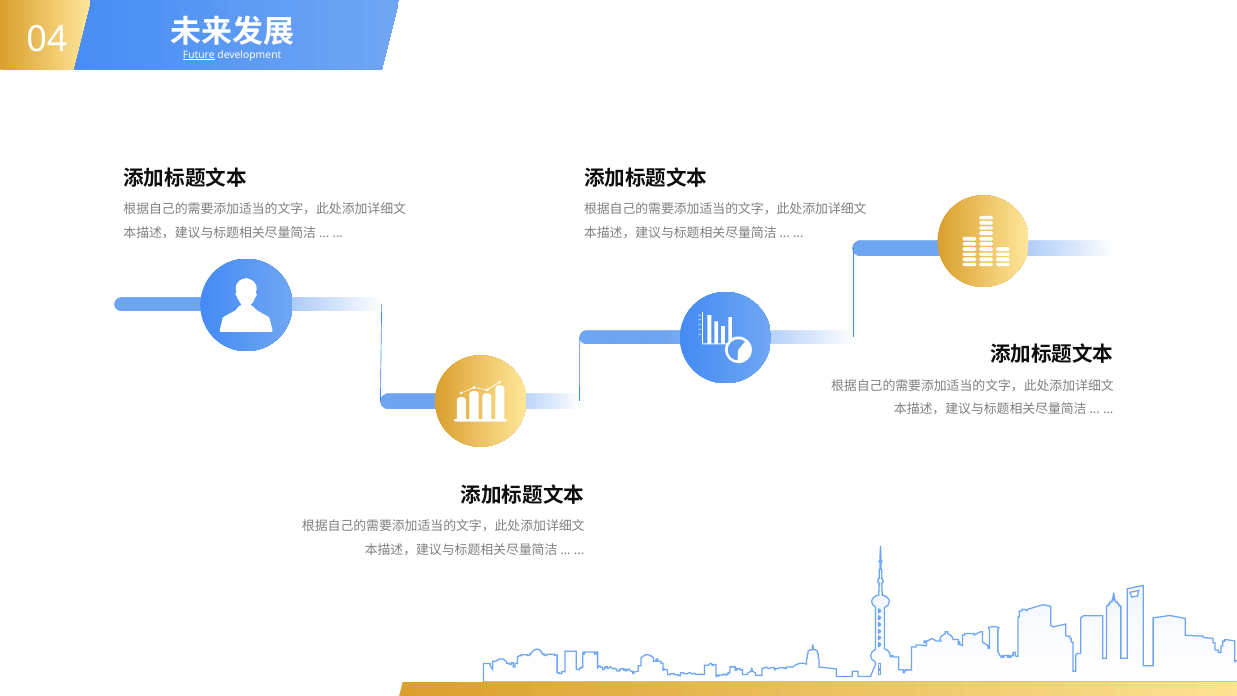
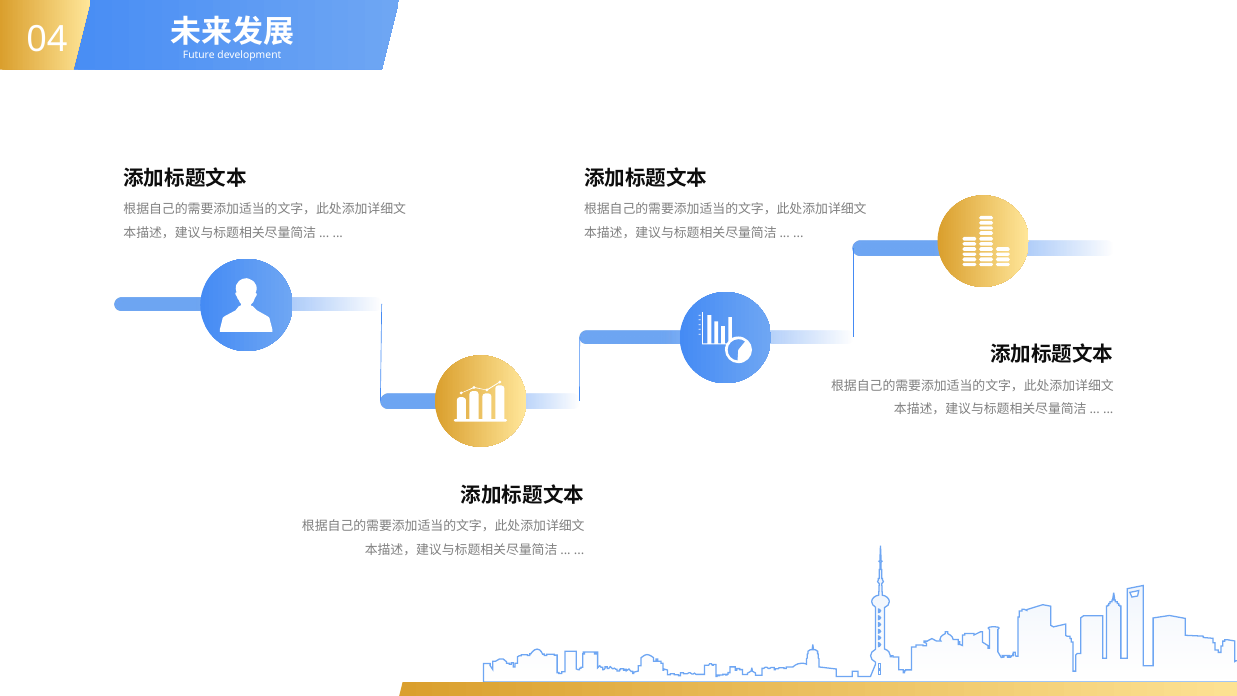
Future underline: present -> none (199, 55)
